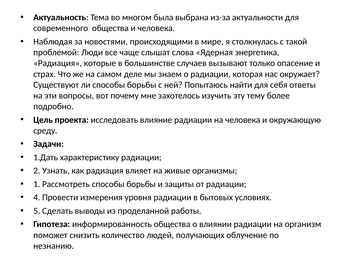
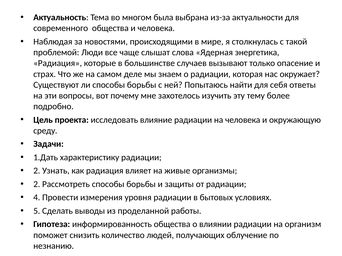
1: 1 -> 2 (37, 184)
